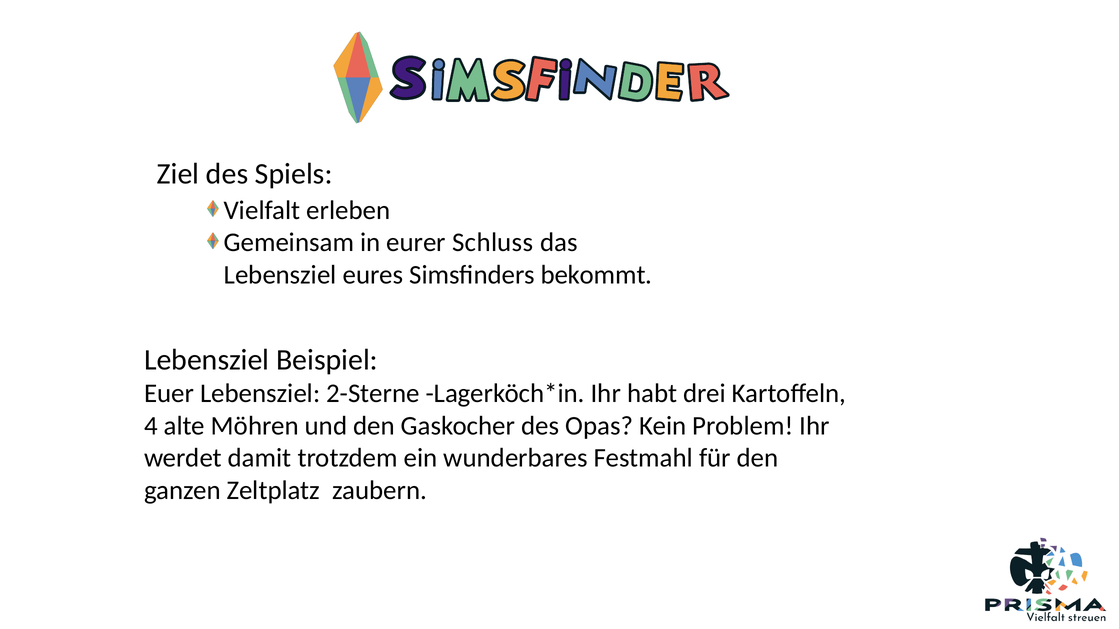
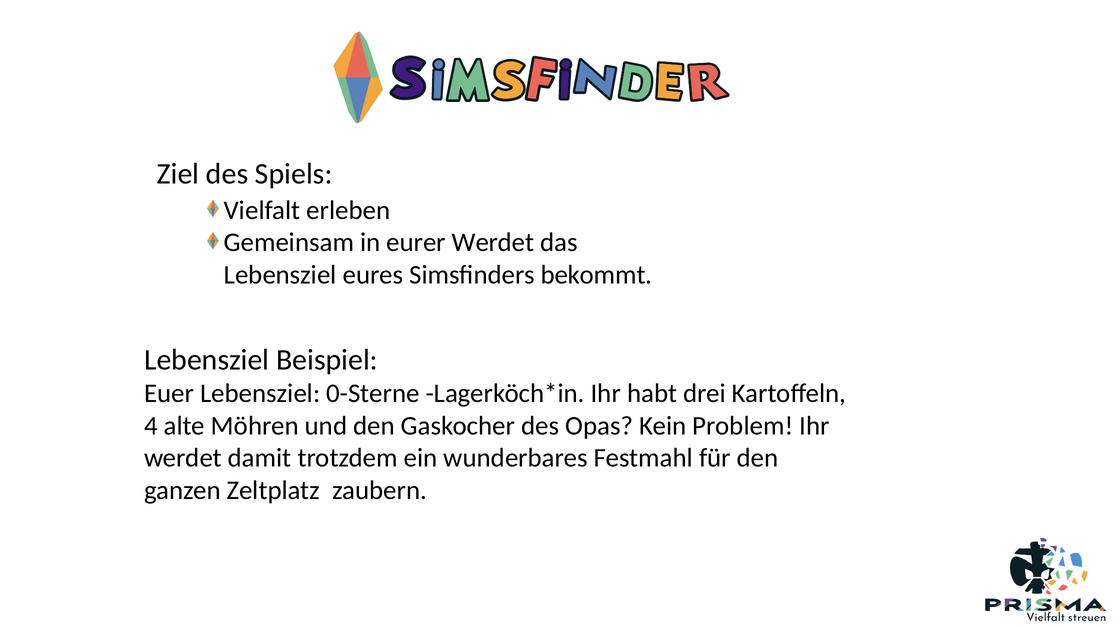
eurer Schluss: Schluss -> Werdet (493, 243)
2-Sterne: 2-Sterne -> 0-Sterne (373, 394)
